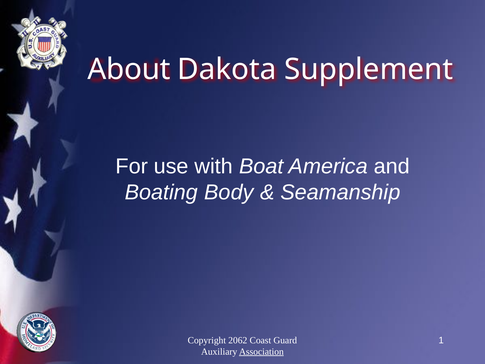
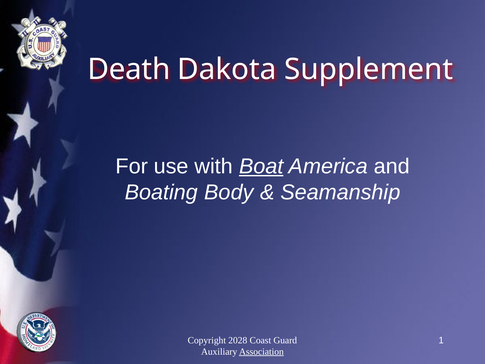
About: About -> Death (129, 69)
Boat underline: none -> present (261, 166)
2062: 2062 -> 2028 (238, 340)
